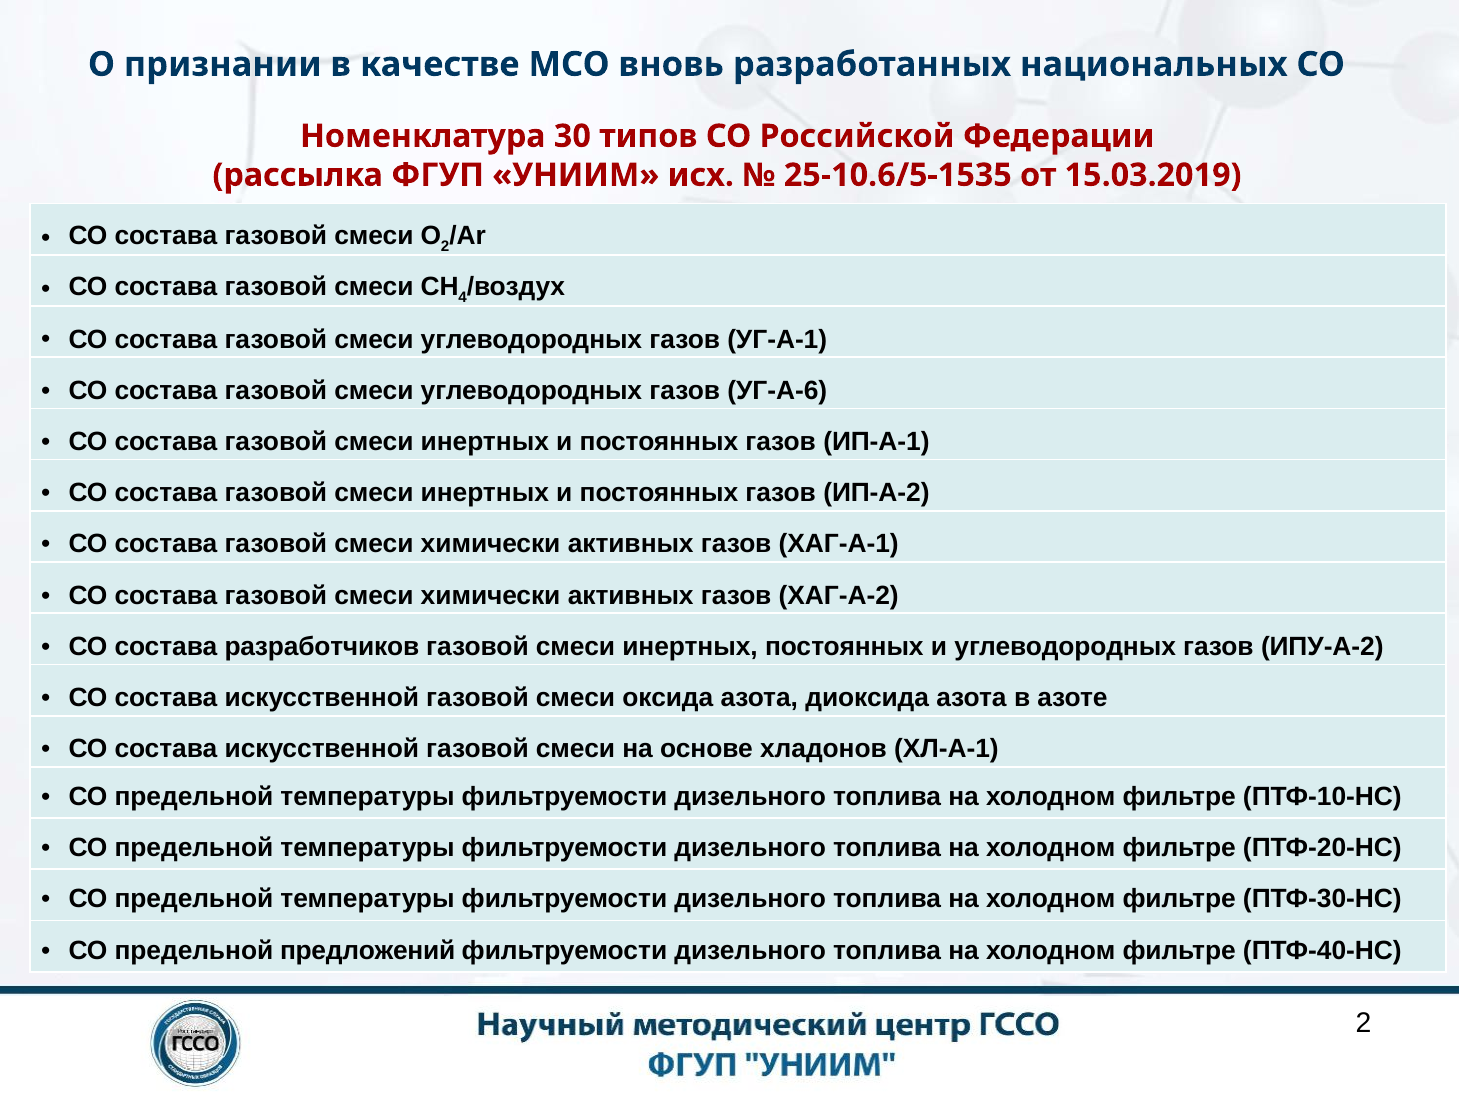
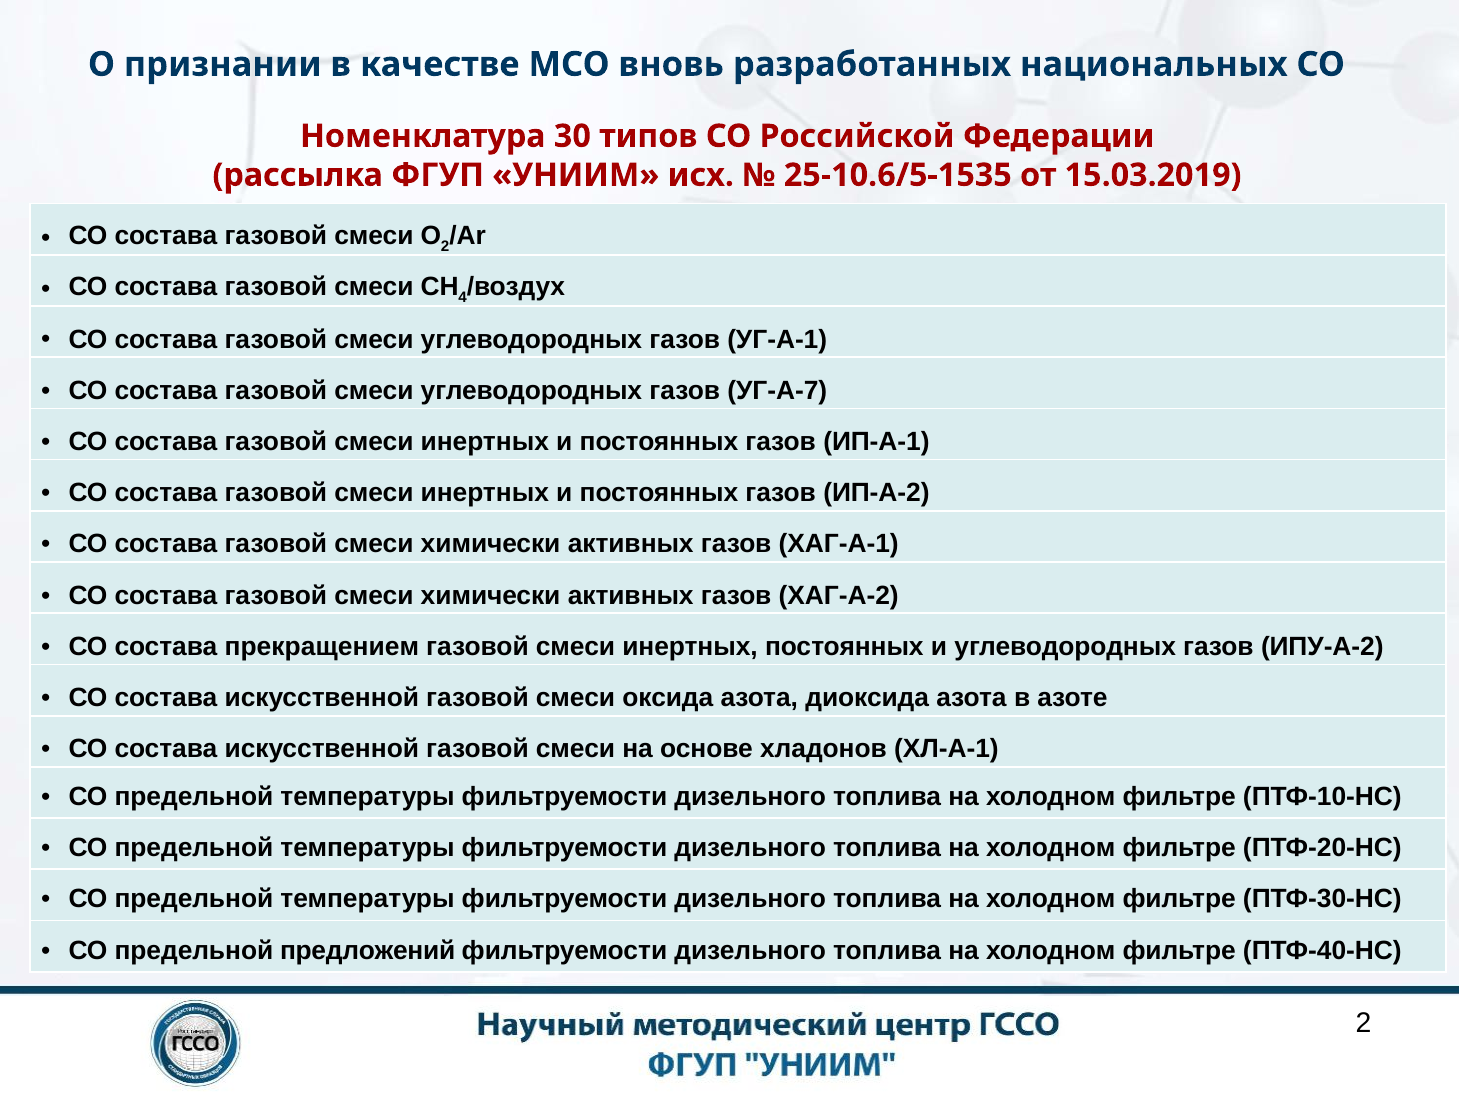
УГ-А-6: УГ-А-6 -> УГ-А-7 (777, 390)
разработчиков: разработчиков -> прекращением (322, 646)
